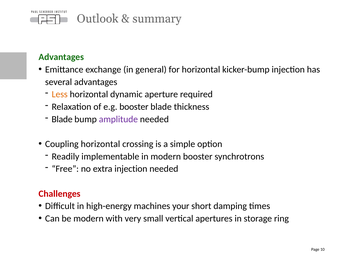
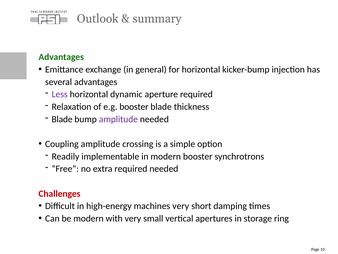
Less colour: orange -> purple (60, 94)
Coupling horizontal: horizontal -> amplitude (100, 144)
extra injection: injection -> required (131, 168)
machines your: your -> very (181, 206)
